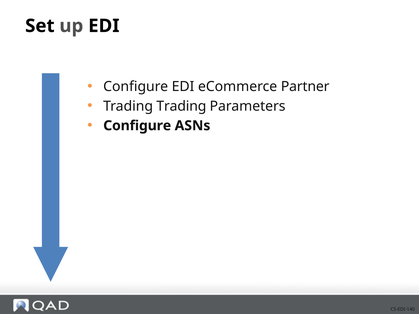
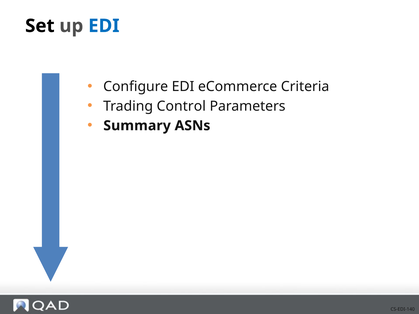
EDI colour: black -> blue (104, 26)
Partner: Partner -> Criteria (305, 87)
Trading Trading: Trading -> Control (181, 106)
Configure: Configure -> Summary (137, 126)
